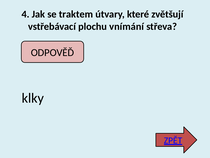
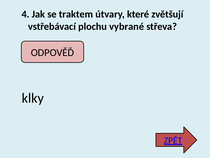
vnímání: vnímání -> vybrané (127, 26)
